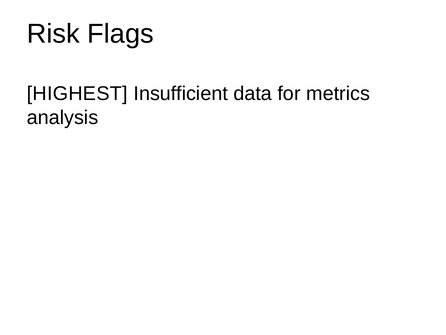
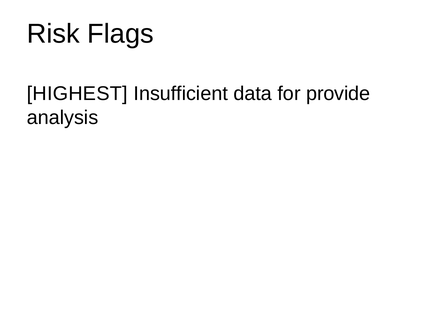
metrics: metrics -> provide (338, 94)
